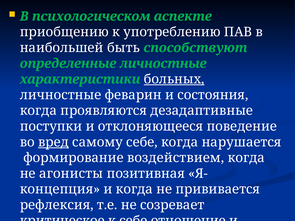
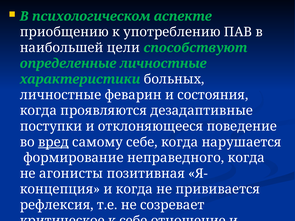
быть: быть -> цели (123, 48)
больных underline: present -> none (174, 79)
воздействием: воздействием -> неправедного (176, 158)
